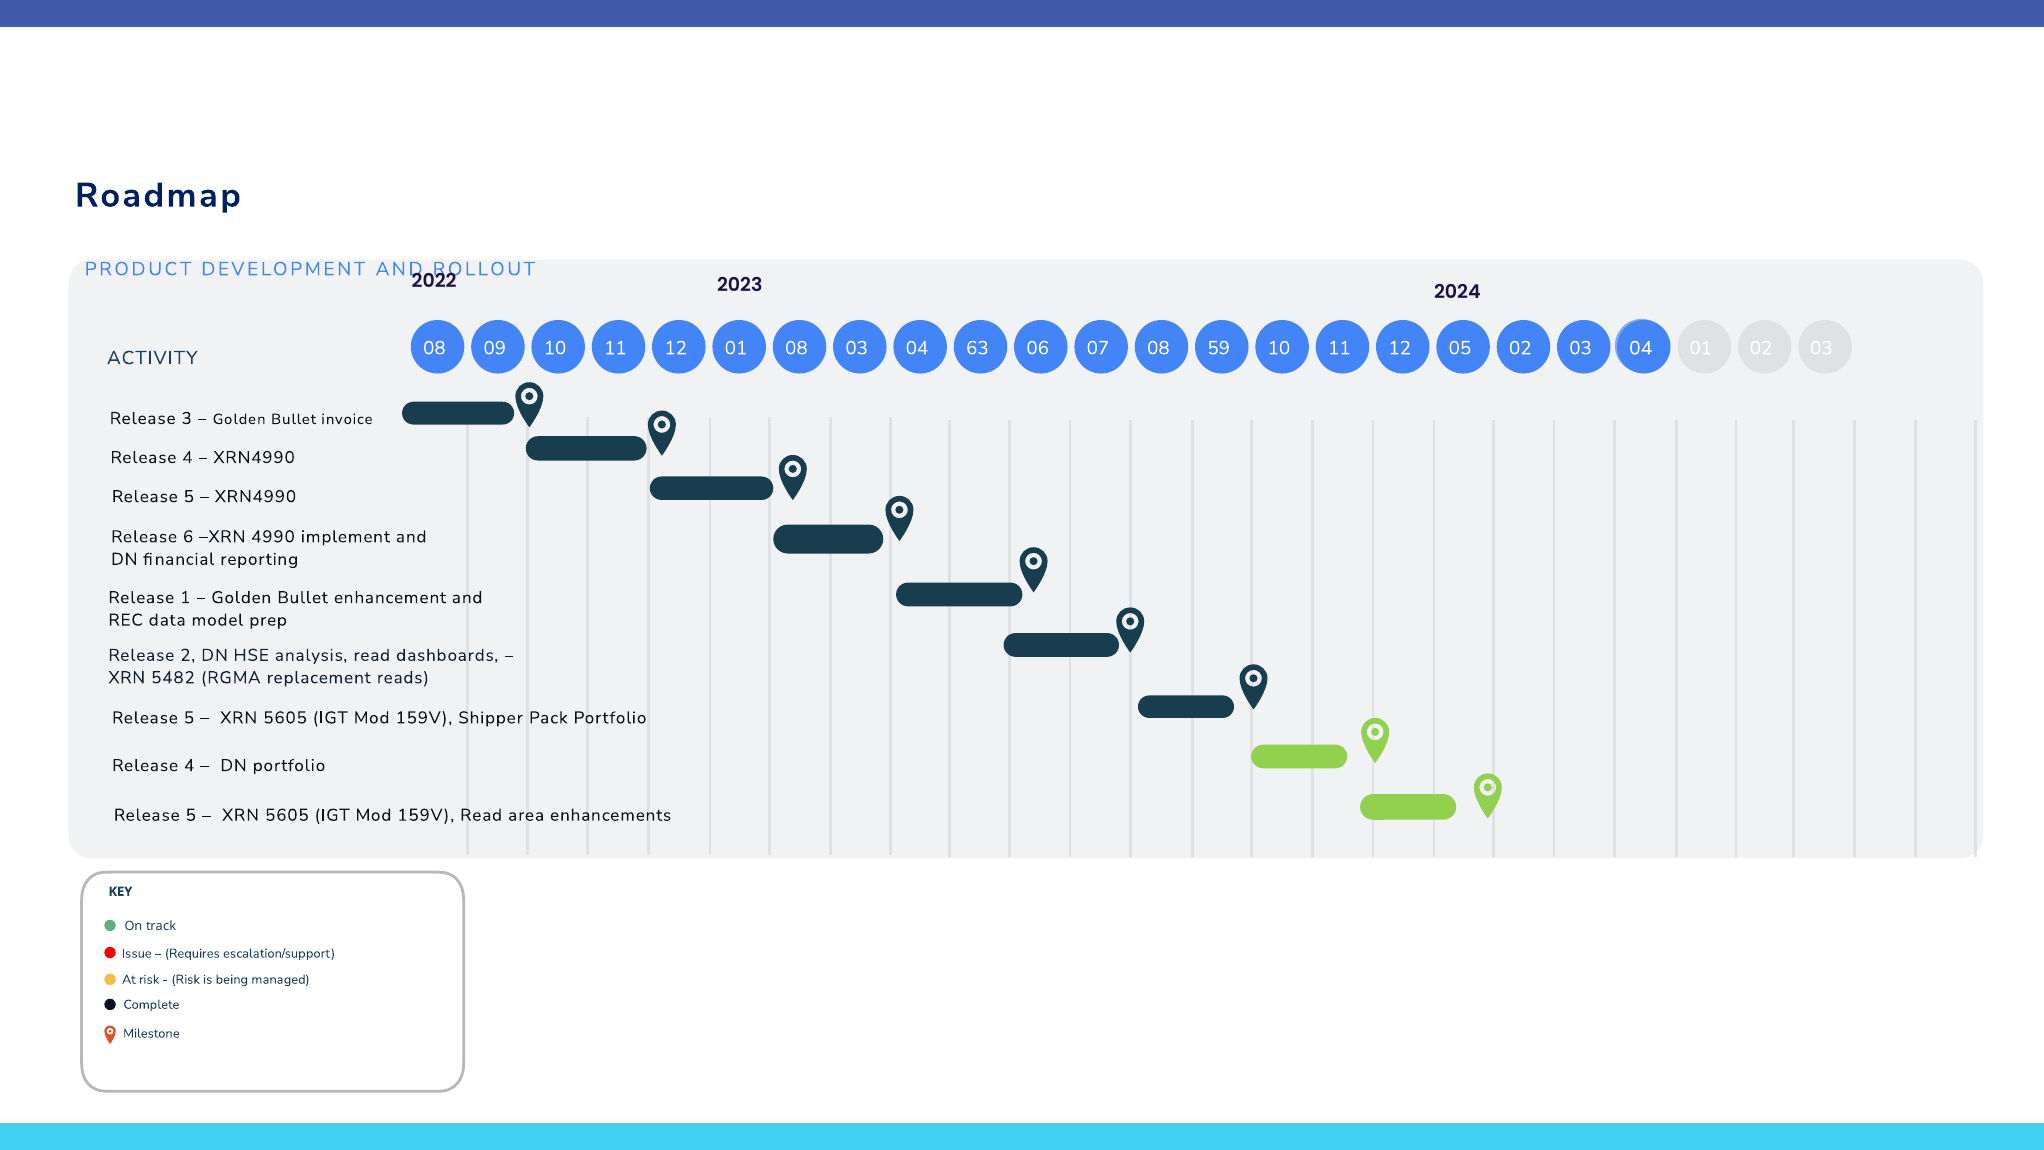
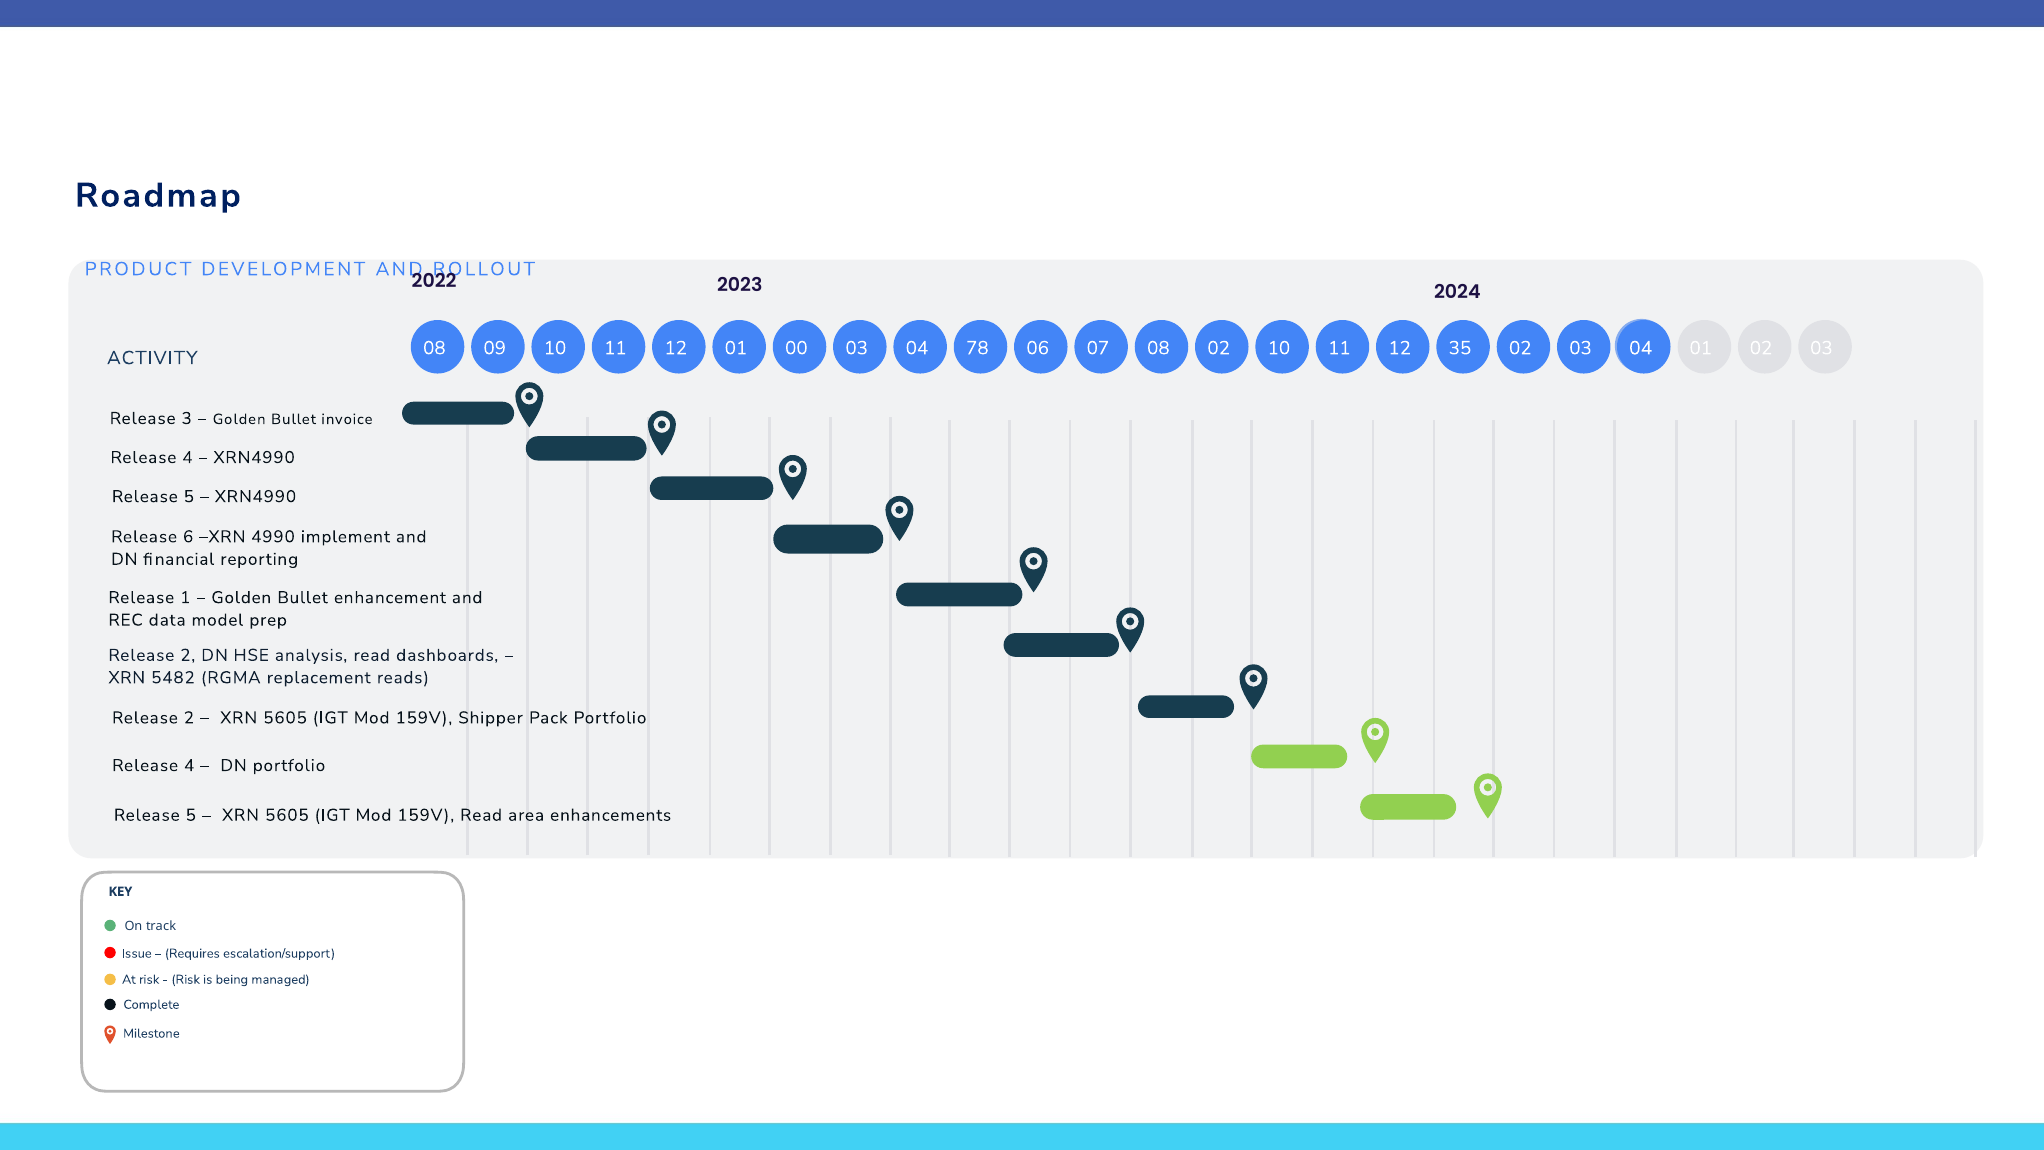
01 08: 08 -> 00 (796, 348)
63: 63 -> 78 (977, 348)
08 59: 59 -> 02 (1219, 348)
05: 05 -> 35 (1460, 348)
5: 5 -> 2 (189, 718)
